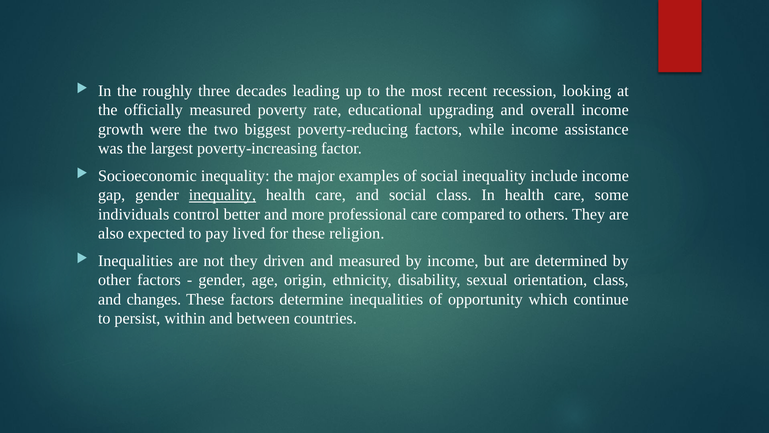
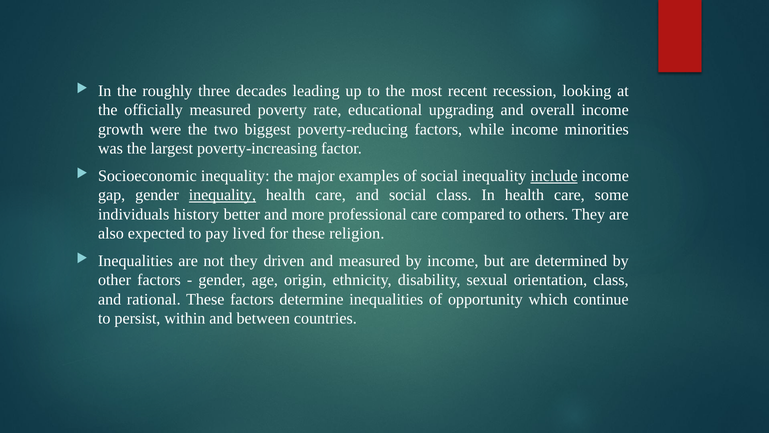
assistance: assistance -> minorities (597, 129)
include underline: none -> present (554, 176)
control: control -> history (196, 214)
changes: changes -> rational (154, 299)
